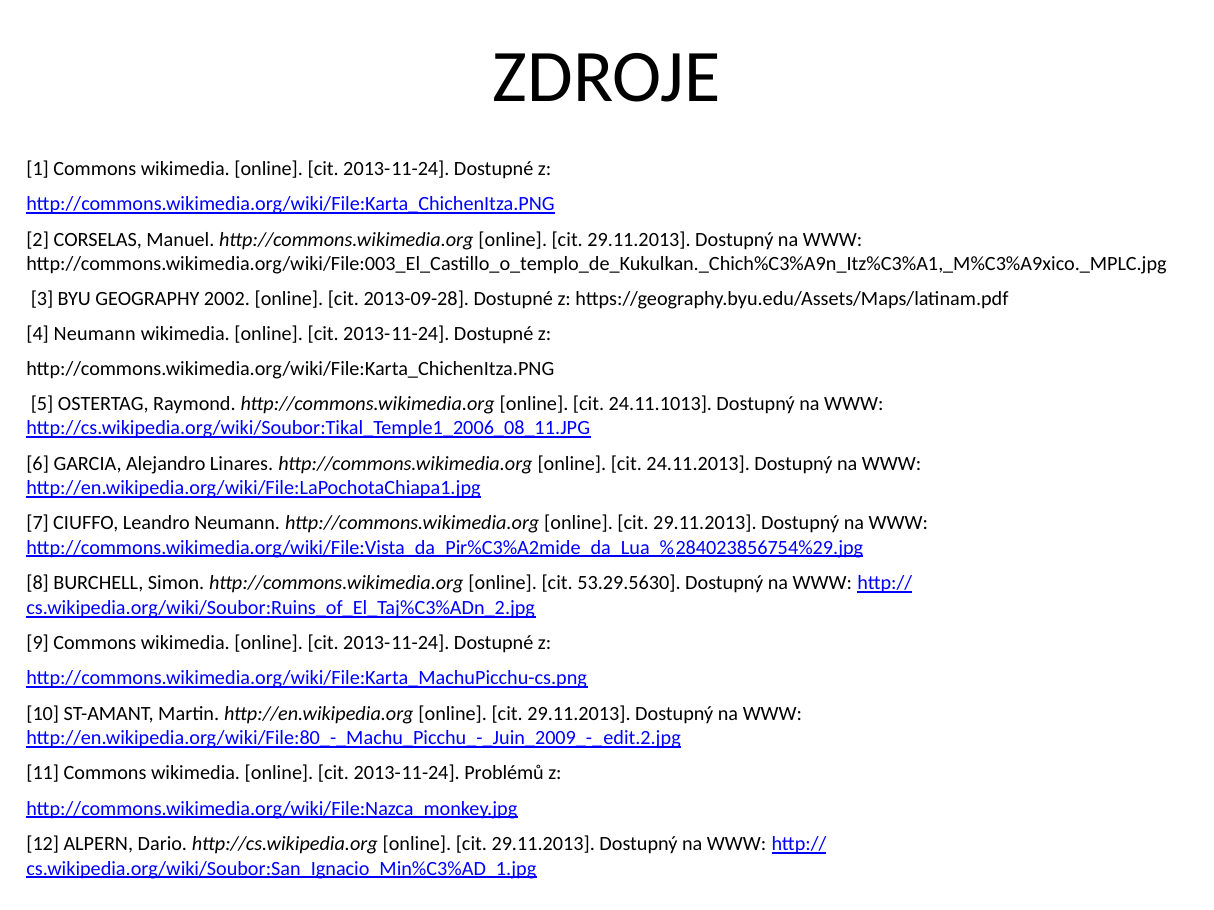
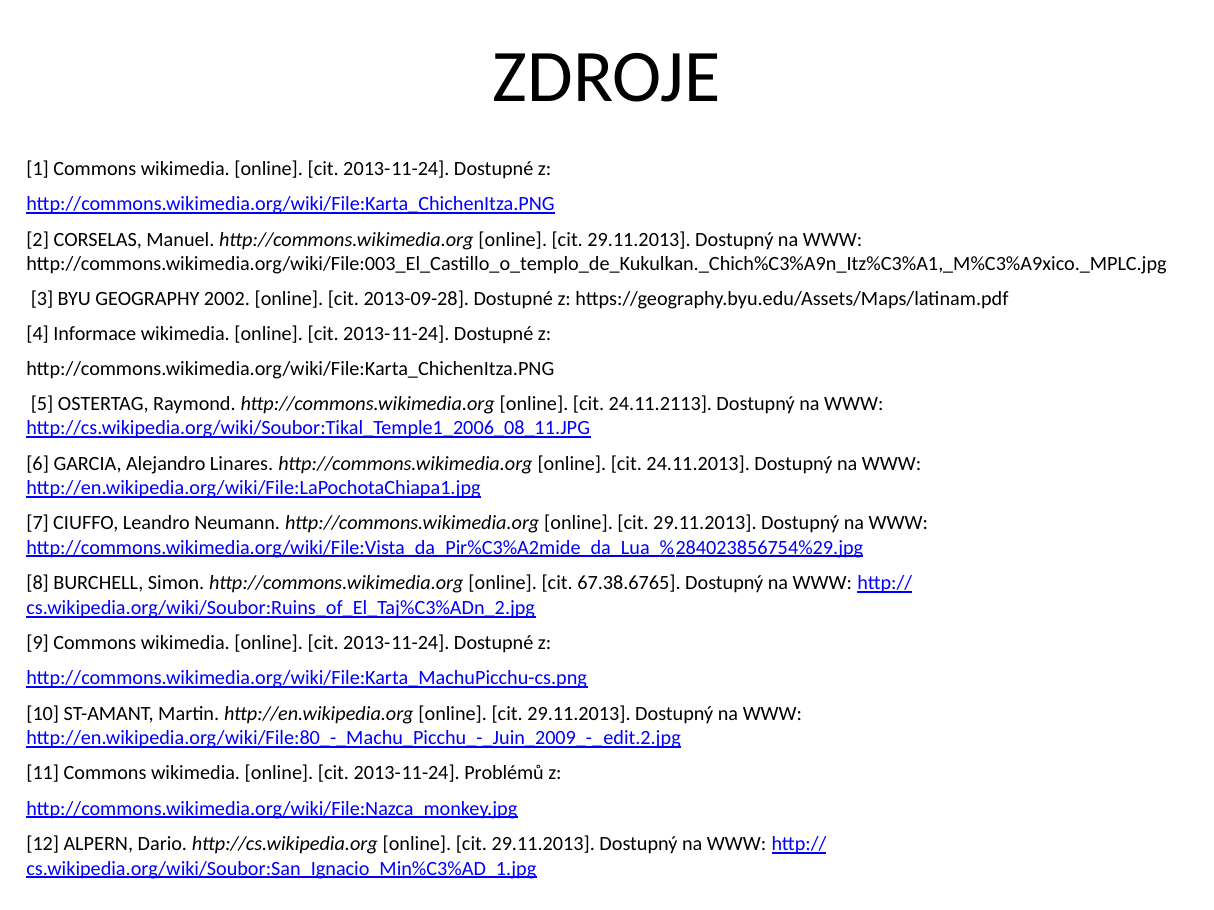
4 Neumann: Neumann -> Informace (95, 334)
24.11.1013: 24.11.1013 -> 24.11.2113 (660, 404)
53.29.5630: 53.29.5630 -> 67.38.6765 (629, 583)
